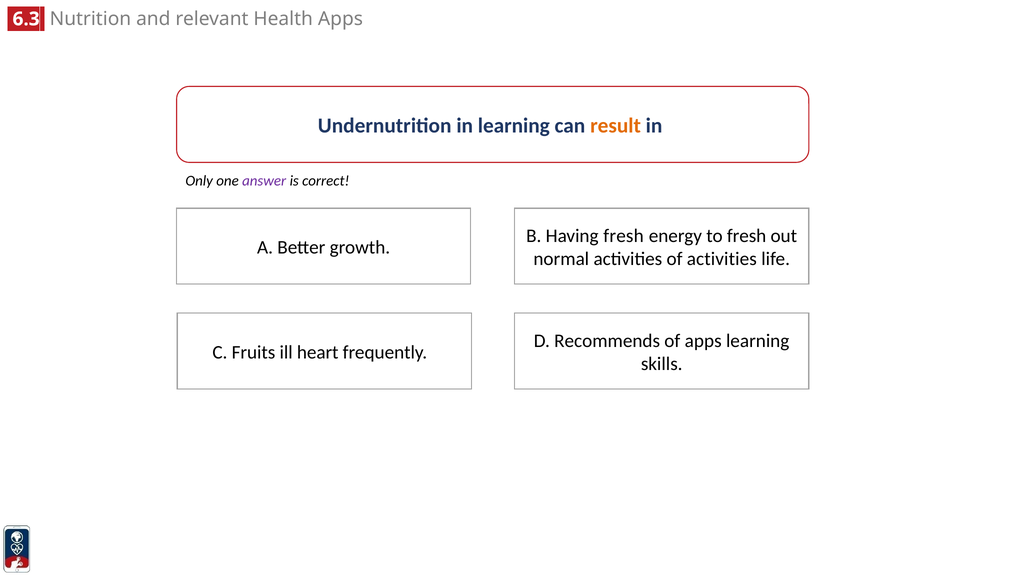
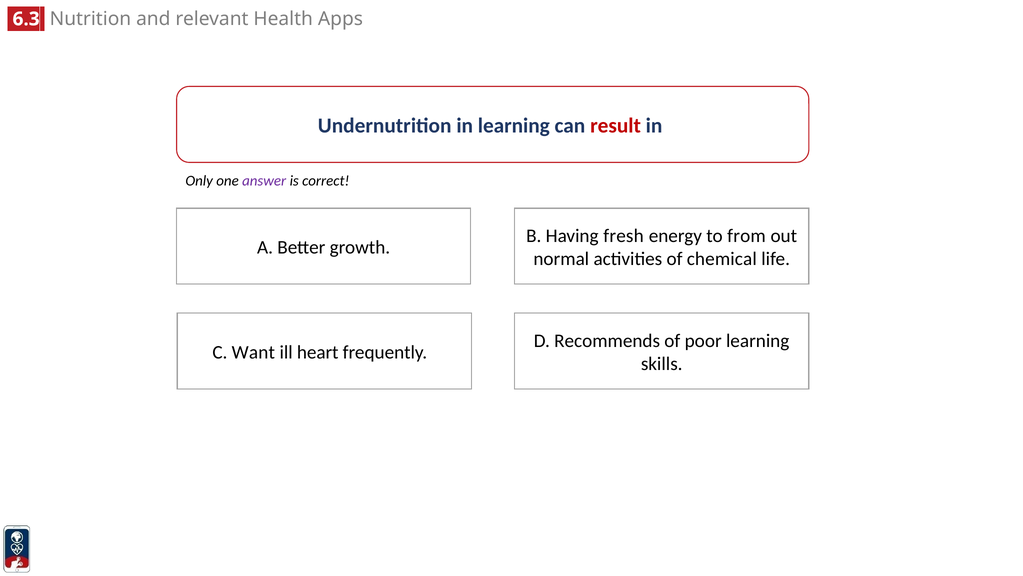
result colour: orange -> red (616, 126)
to fresh: fresh -> from (746, 236)
of activities: activities -> chemical (722, 259)
of apps: apps -> poor (703, 341)
Fruits: Fruits -> Want (253, 352)
